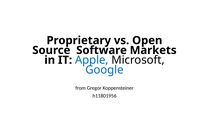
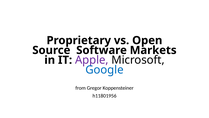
Apple colour: blue -> purple (92, 60)
